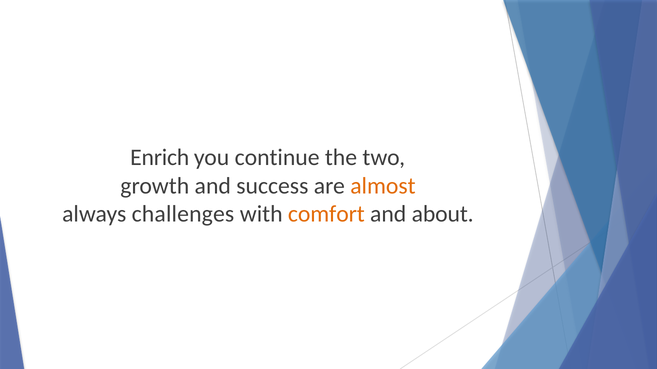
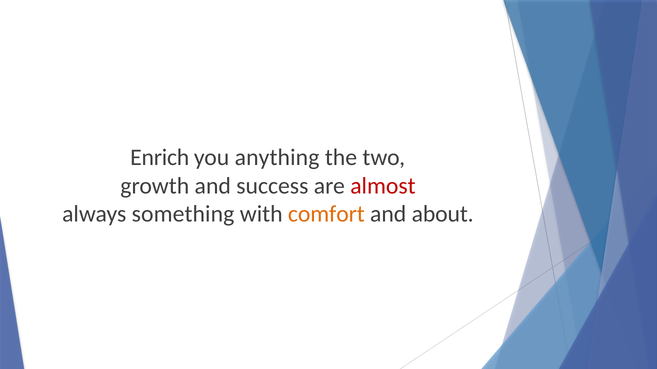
continue: continue -> anything (277, 157)
almost colour: orange -> red (383, 186)
challenges: challenges -> something (183, 215)
